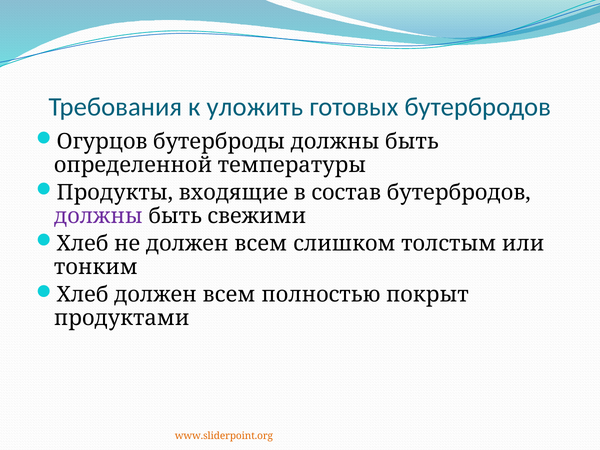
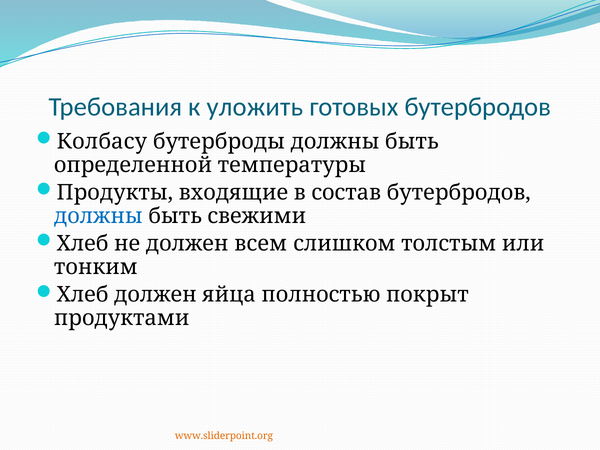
Огурцов: Огурцов -> Колбасу (102, 142)
должны colour: purple -> blue (98, 216)
Хлеб должен всем: всем -> яйца (229, 295)
